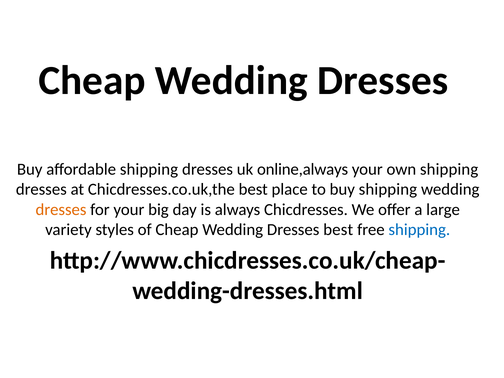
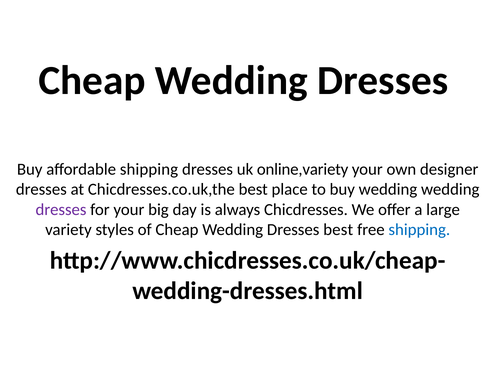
online,always: online,always -> online,variety (303, 169)
own shipping: shipping -> designer (449, 169)
buy shipping: shipping -> wedding (388, 189)
dresses colour: orange -> purple (61, 210)
